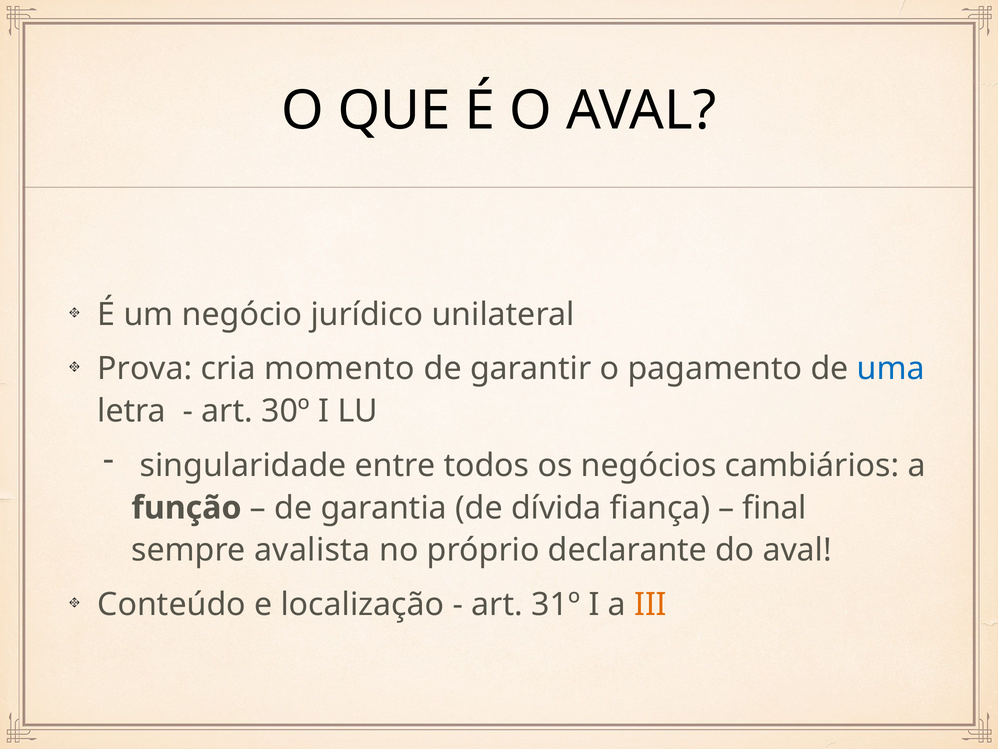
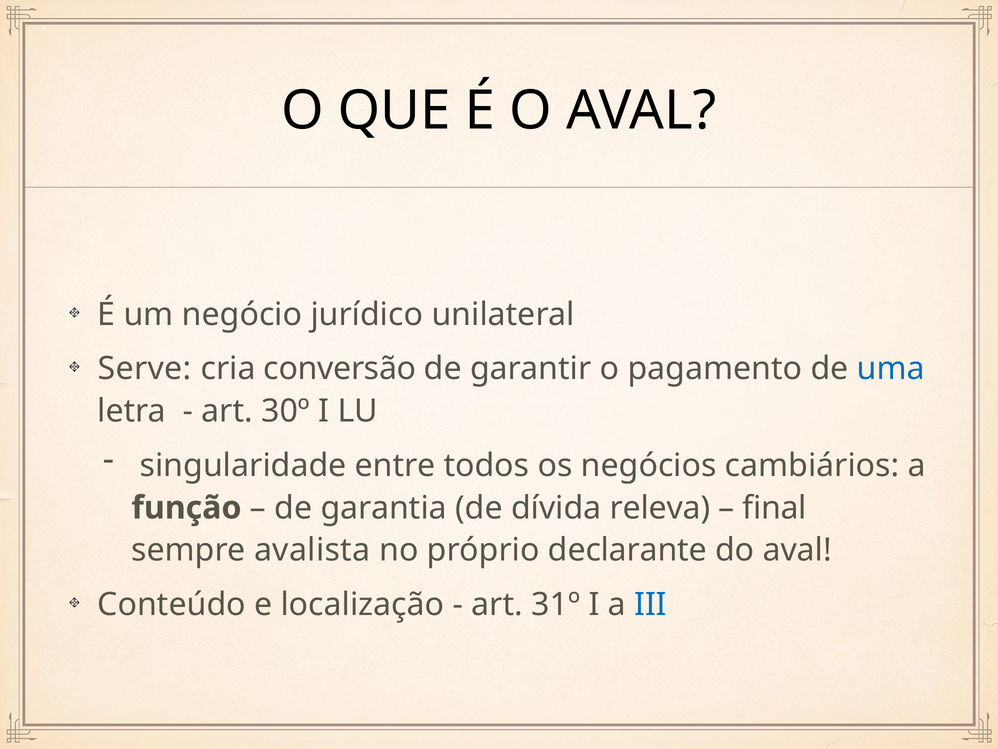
Prova: Prova -> Serve (145, 369)
momento: momento -> conversão (340, 369)
fiança: fiança -> releva (660, 508)
III colour: orange -> blue (650, 604)
